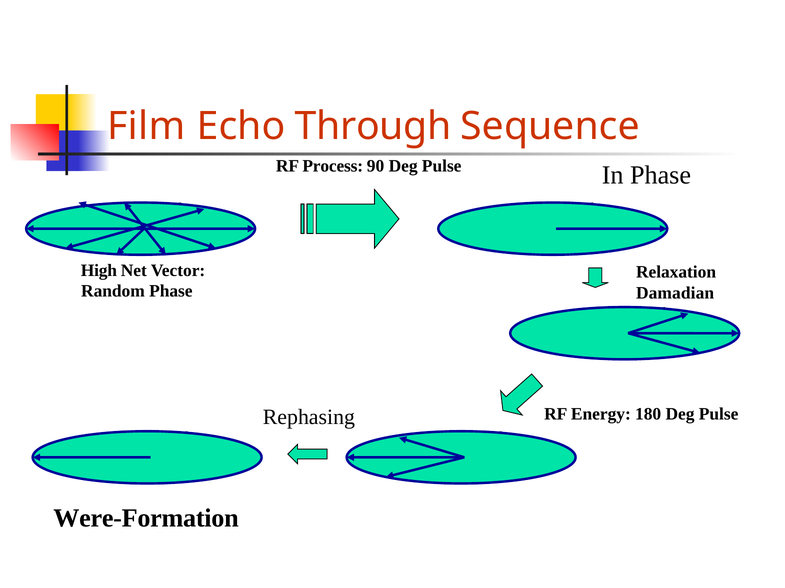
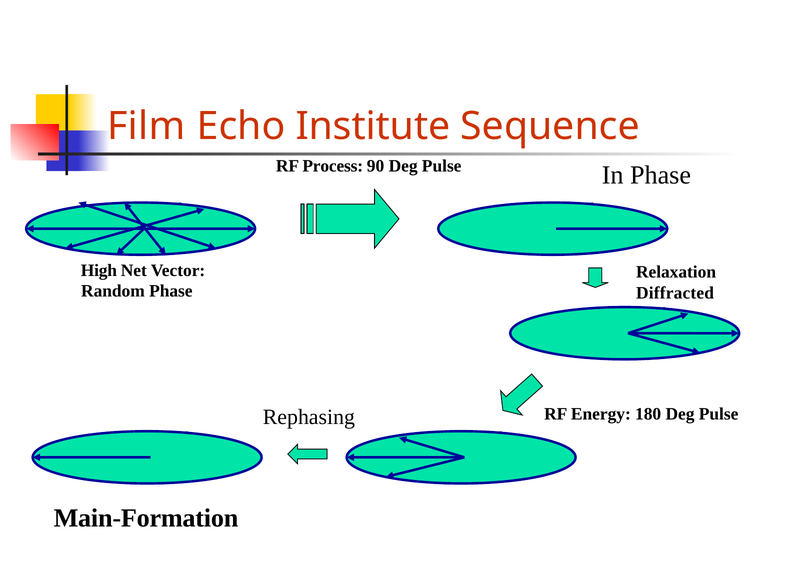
Through: Through -> Institute (373, 126)
Damadian: Damadian -> Diffracted (675, 293)
Were-Formation: Were-Formation -> Main-Formation (146, 519)
